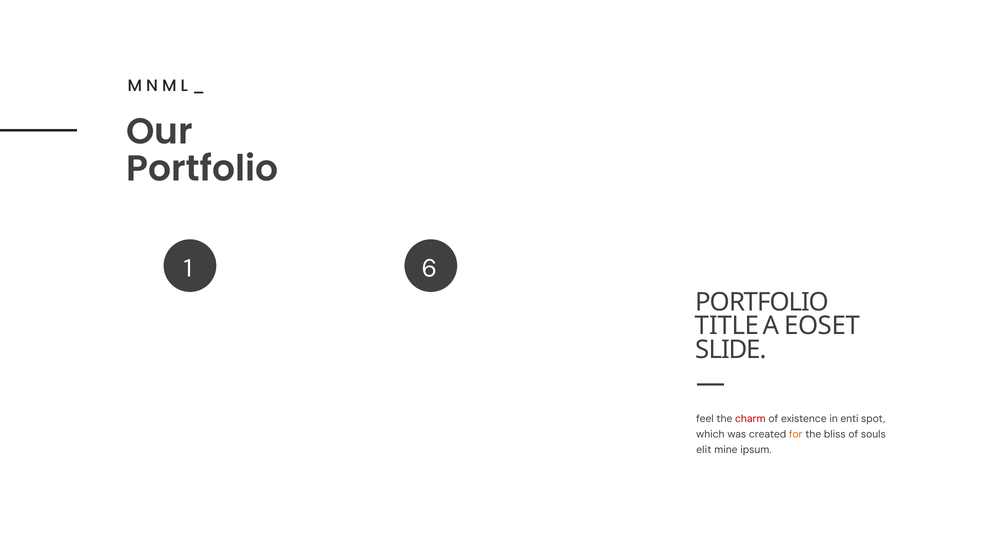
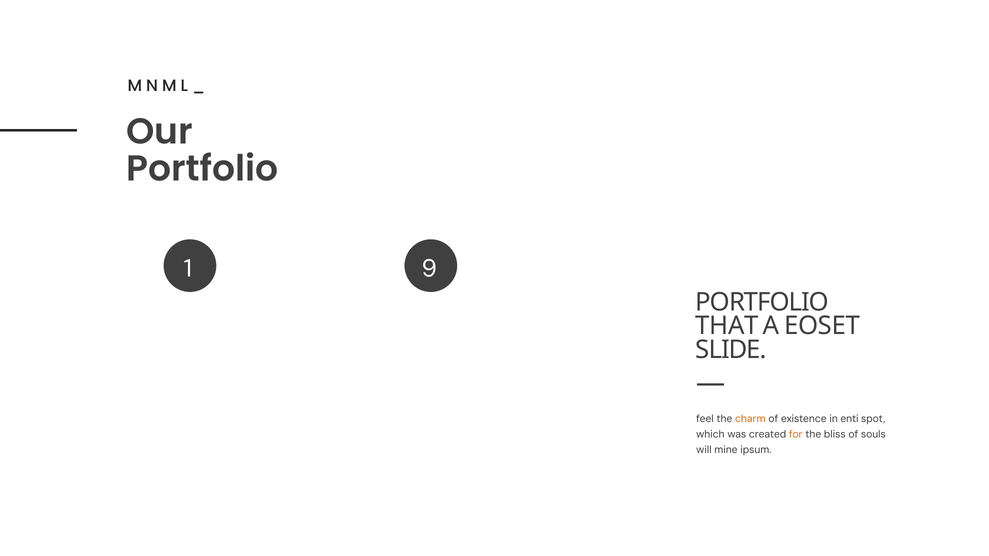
6: 6 -> 9 (429, 269)
TITLE: TITLE -> THAT (727, 326)
charm colour: red -> orange (750, 419)
elit: elit -> will (704, 450)
